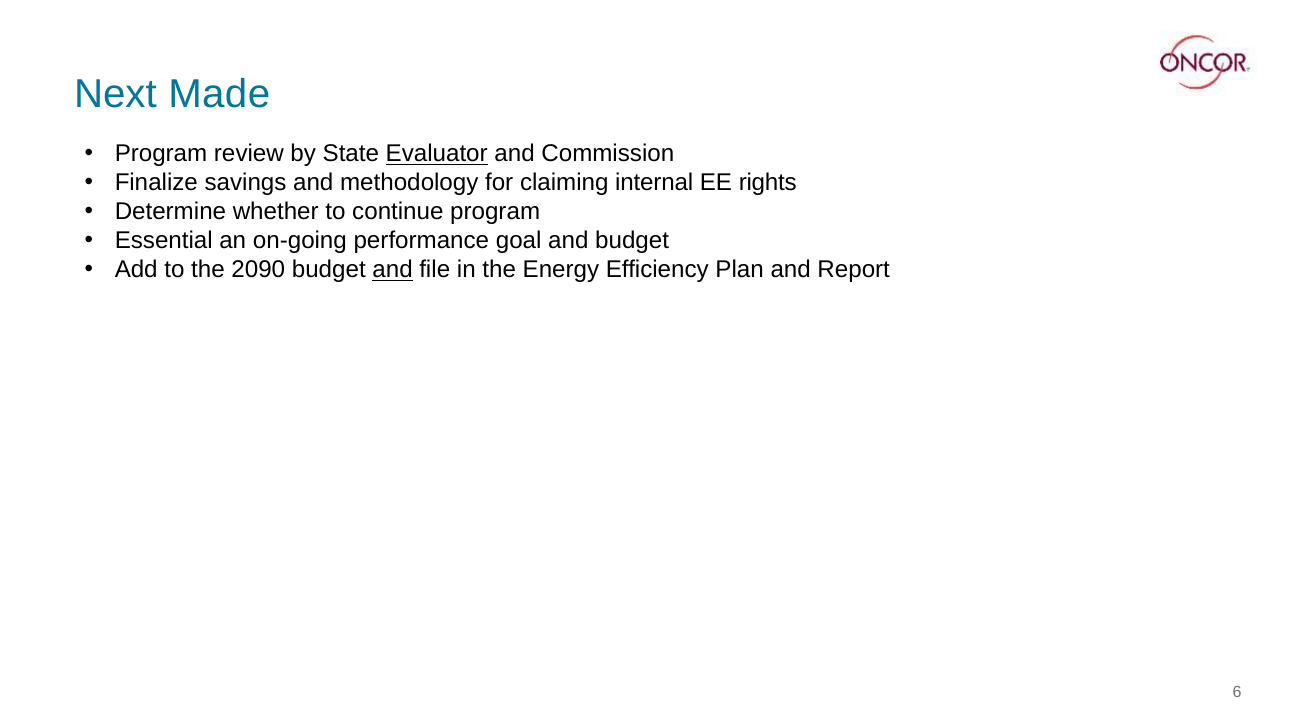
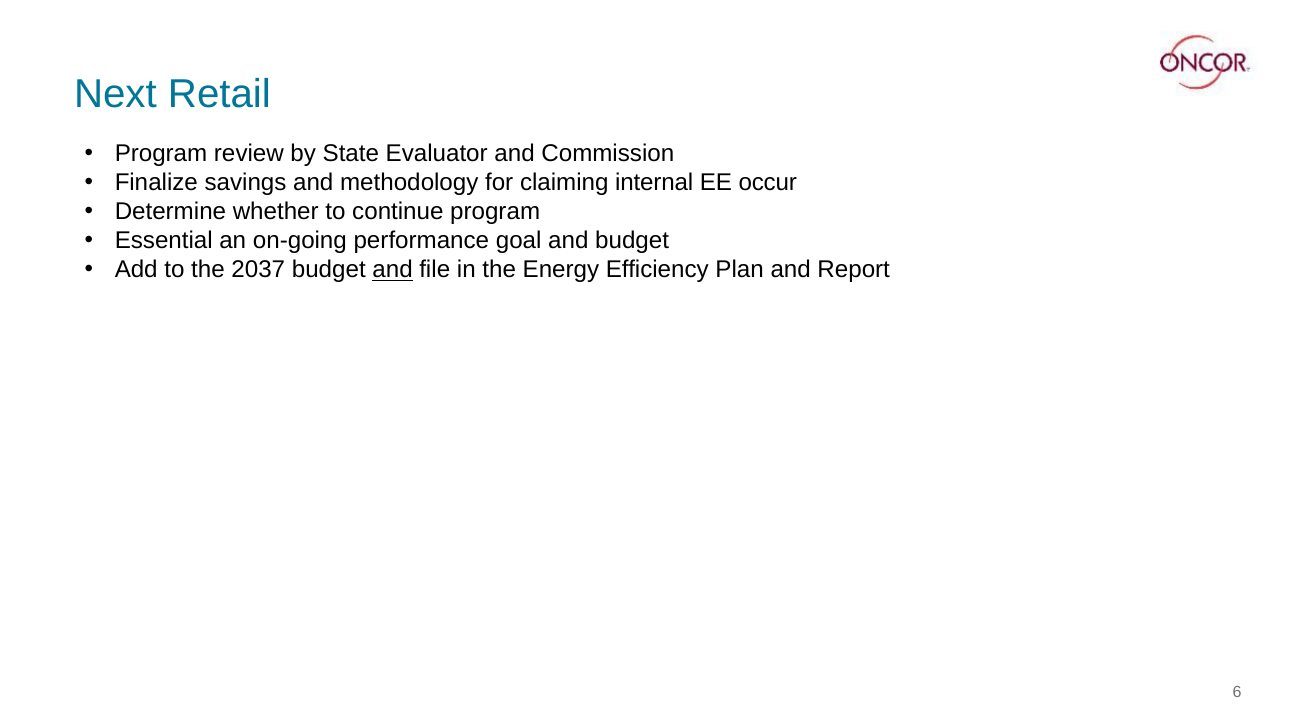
Made: Made -> Retail (219, 94)
Evaluator underline: present -> none (437, 154)
rights: rights -> occur (768, 183)
2090: 2090 -> 2037 (258, 270)
